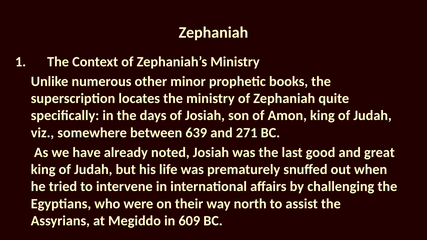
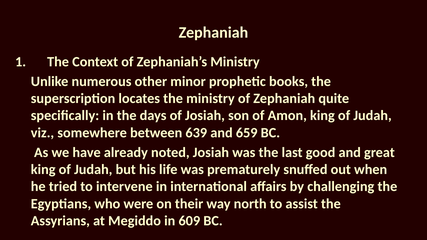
271: 271 -> 659 (247, 133)
